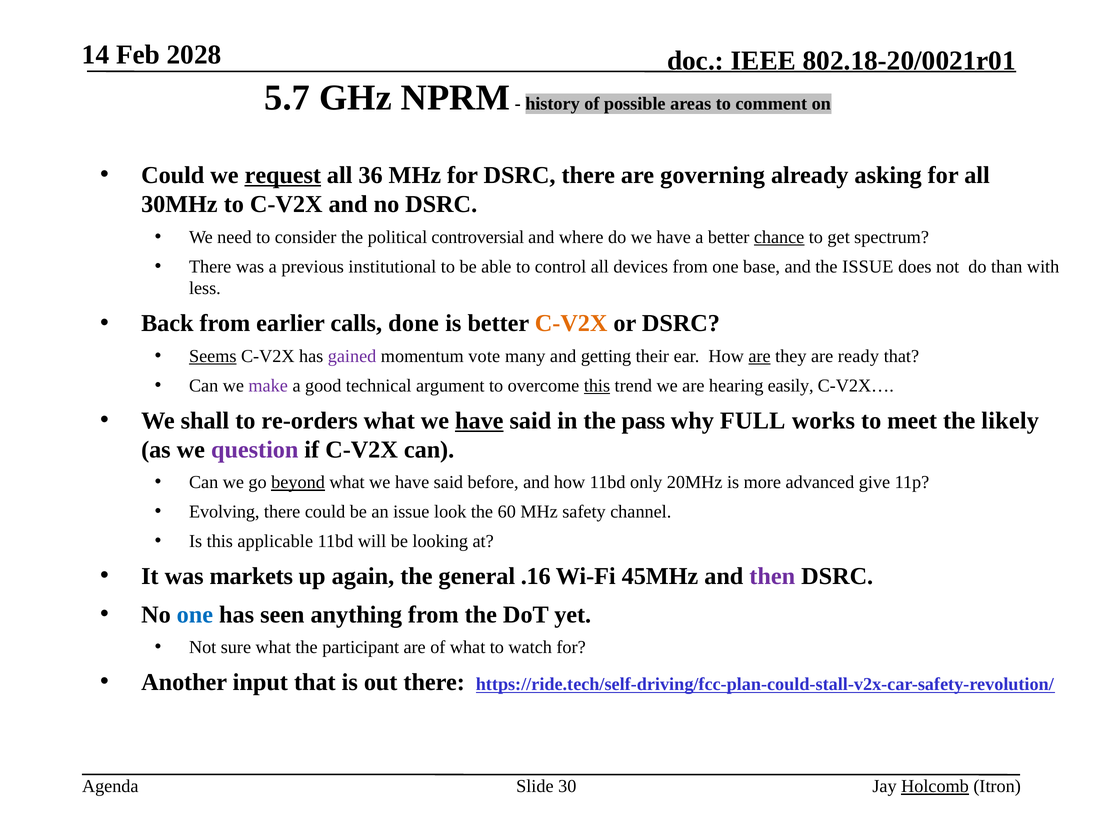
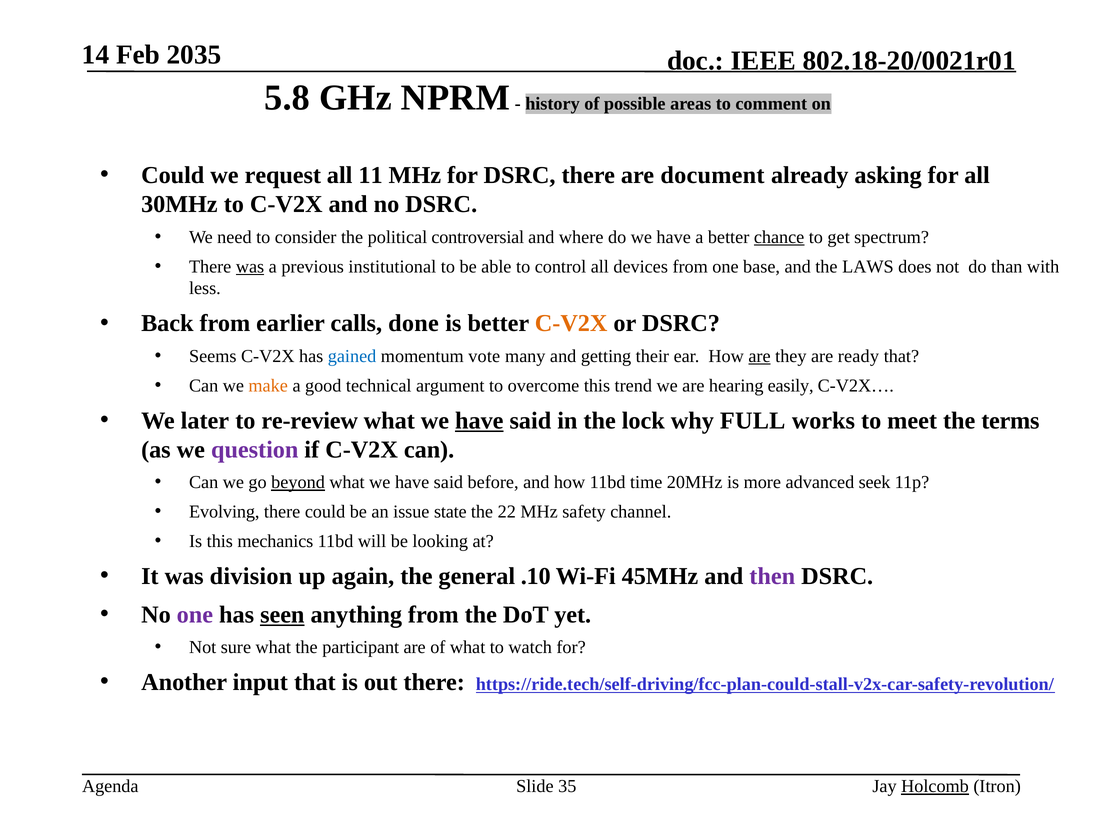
2028: 2028 -> 2035 (194, 55)
5.7: 5.7 -> 5.8 (287, 98)
request underline: present -> none (283, 175)
36: 36 -> 11 (371, 175)
governing: governing -> document (712, 175)
was underline: none -> present (250, 266)
the ISSUE: ISSUE -> LAWS (868, 266)
Seems underline: present -> none (213, 356)
gained colour: purple -> blue (352, 356)
make colour: purple -> orange (268, 385)
this underline: present -> none (597, 385)
shall: shall -> later (205, 420)
re-orders: re-orders -> re-review (310, 420)
pass: pass -> lock (643, 420)
likely: likely -> terms (1010, 420)
only: only -> time (646, 482)
give: give -> seek (875, 482)
look: look -> state (450, 512)
60: 60 -> 22 (507, 512)
applicable: applicable -> mechanics (275, 541)
markets: markets -> division (251, 576)
.16: .16 -> .10 (536, 576)
one colour: blue -> purple (195, 614)
seen underline: none -> present (282, 614)
30: 30 -> 35 (567, 786)
